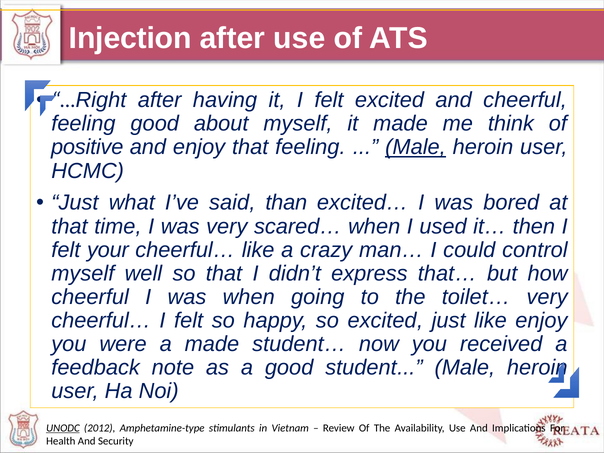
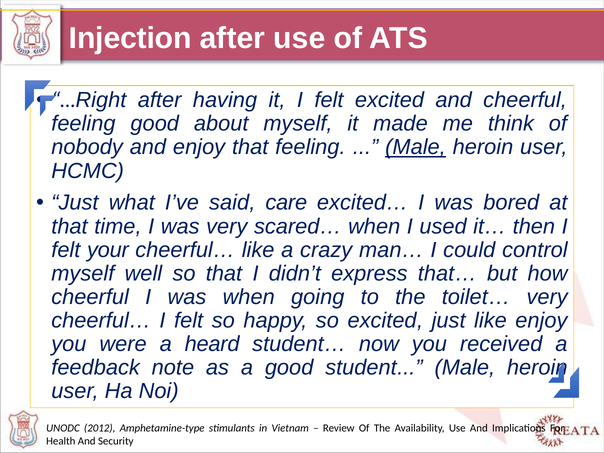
positive: positive -> nobody (87, 147)
than: than -> care (286, 203)
a made: made -> heard (212, 344)
UNODC underline: present -> none (63, 428)
